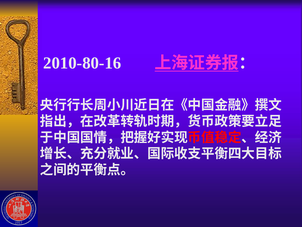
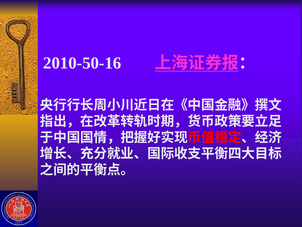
2010-80-16: 2010-80-16 -> 2010-50-16 (82, 63)
